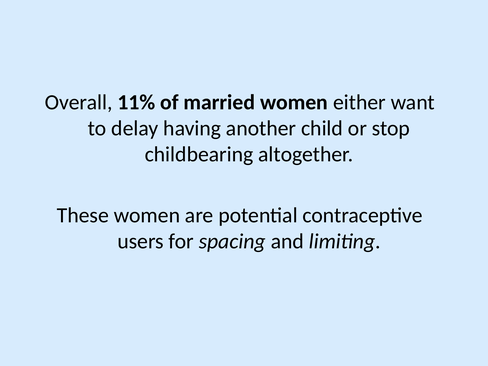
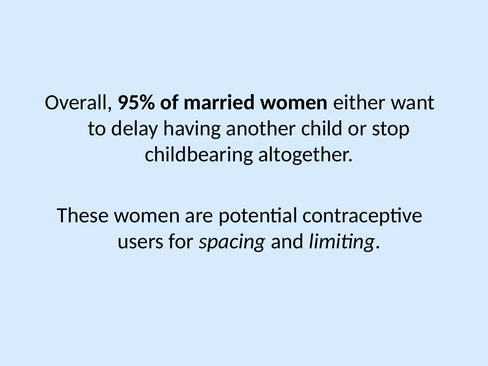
11%: 11% -> 95% (136, 102)
